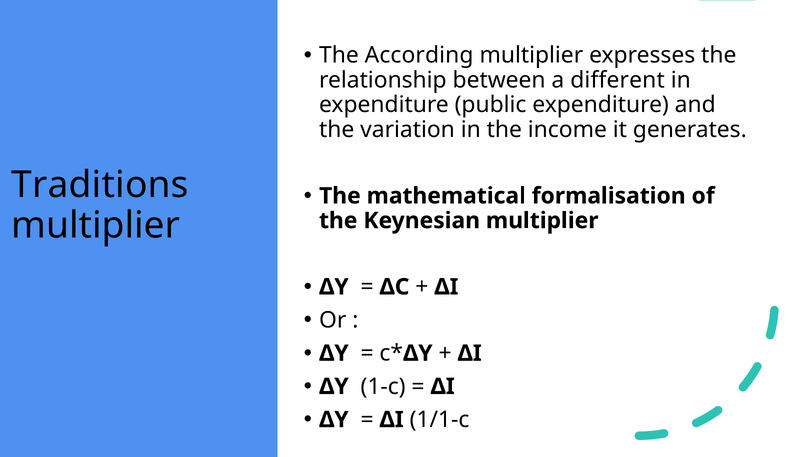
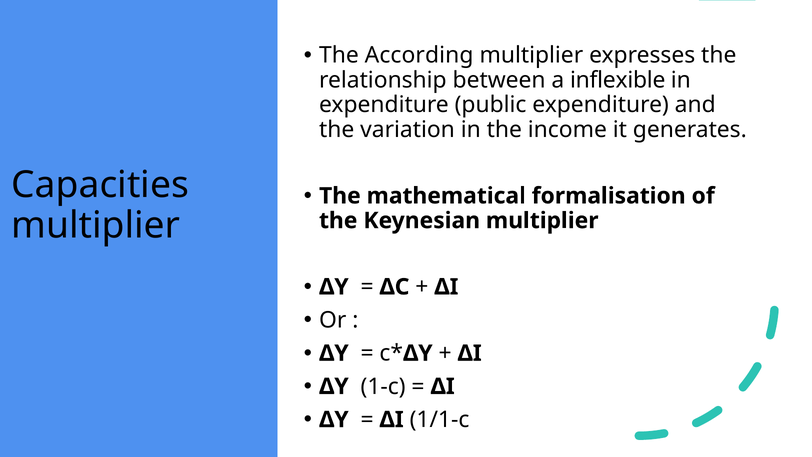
different: different -> inflexible (618, 80)
Traditions: Traditions -> Capacities (100, 185)
